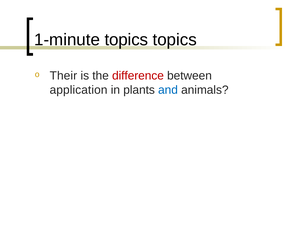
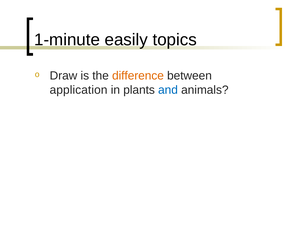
1-minute topics: topics -> easily (126, 40)
Their: Their -> Draw (63, 76)
difference colour: red -> orange (138, 76)
